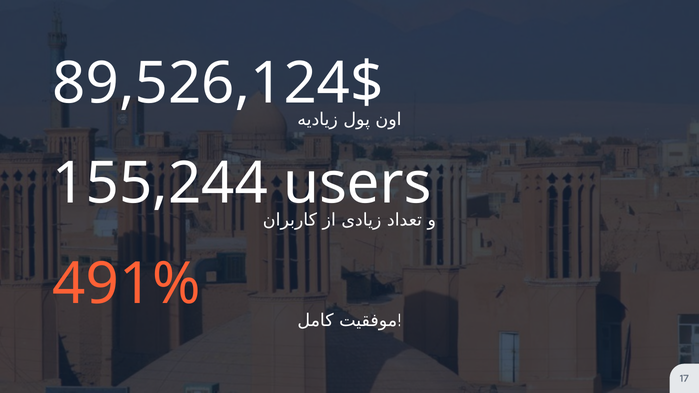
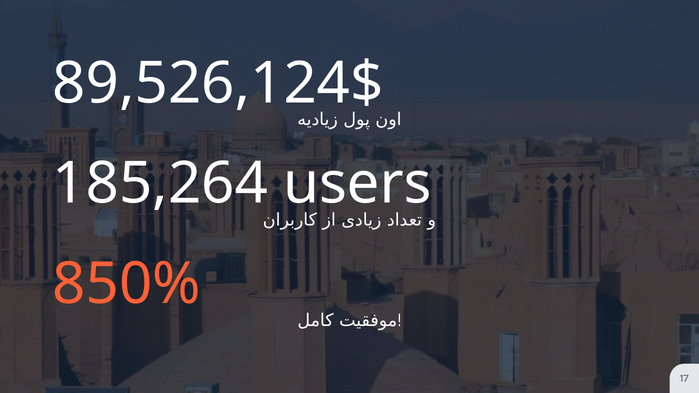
155,244: 155,244 -> 185,264 (160, 184)
491%: 491% -> 850% (127, 284)
